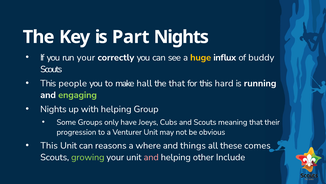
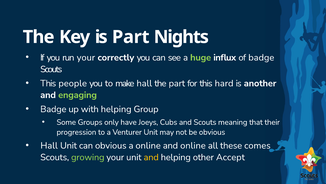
huge colour: yellow -> light green (201, 57)
of buddy: buddy -> badge (261, 57)
the that: that -> part (177, 83)
running: running -> another (260, 83)
Nights: Nights -> Badge (53, 109)
This: This -> Hall (49, 145)
can reasons: reasons -> obvious (111, 145)
a where: where -> online (148, 145)
and things: things -> online (193, 145)
and colour: pink -> yellow (151, 157)
Include: Include -> Accept (230, 157)
